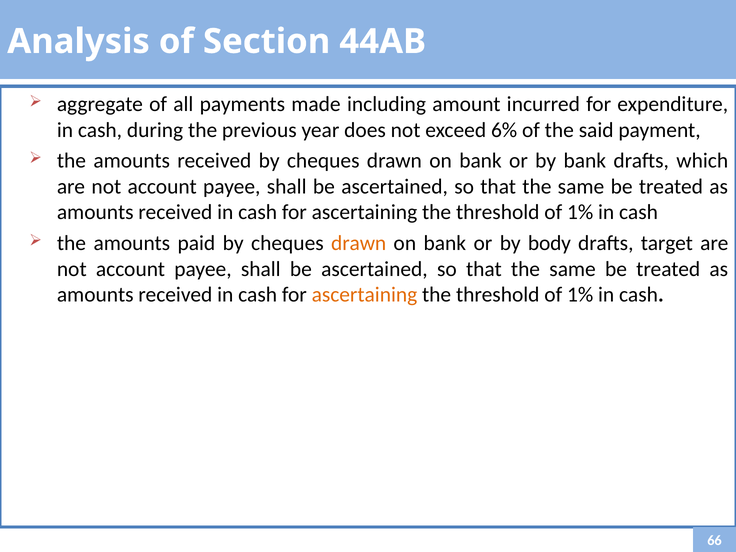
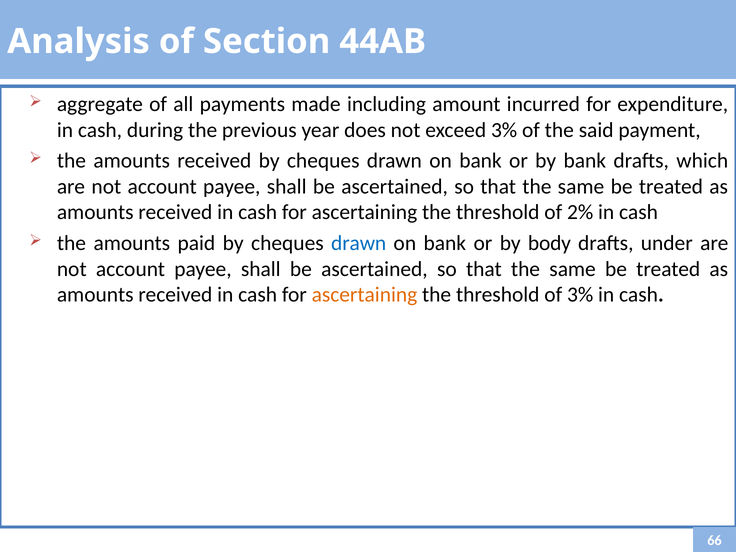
exceed 6%: 6% -> 3% (504, 130)
1%: 1% -> 2% (580, 212)
drawn colour: orange -> blue (359, 243)
target: target -> under (667, 243)
1%: 1% -> 3% (580, 295)
